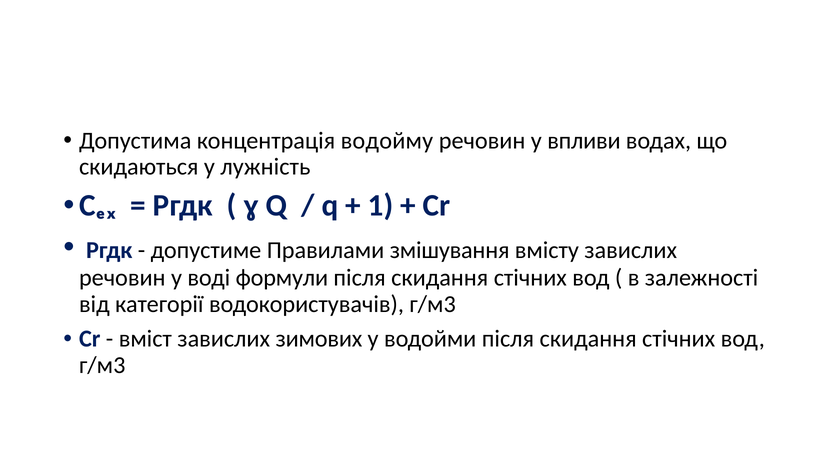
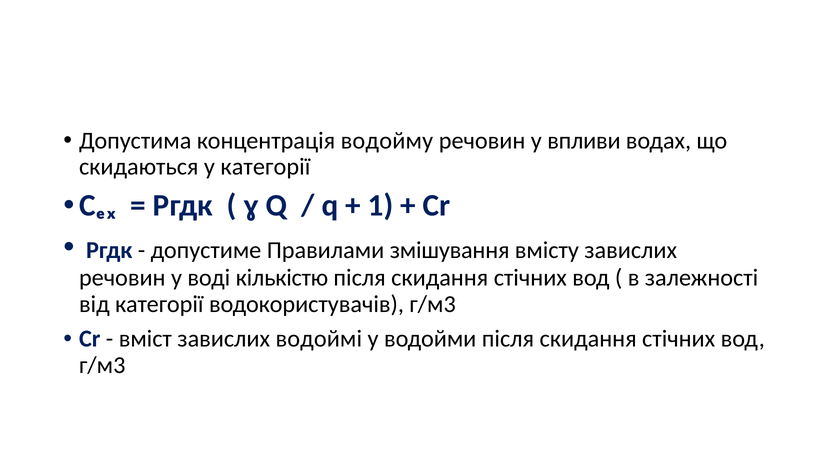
у лужність: лужність -> категорії (265, 167)
формули: формули -> кількістю (282, 278)
зимових: зимових -> водоймі (319, 339)
